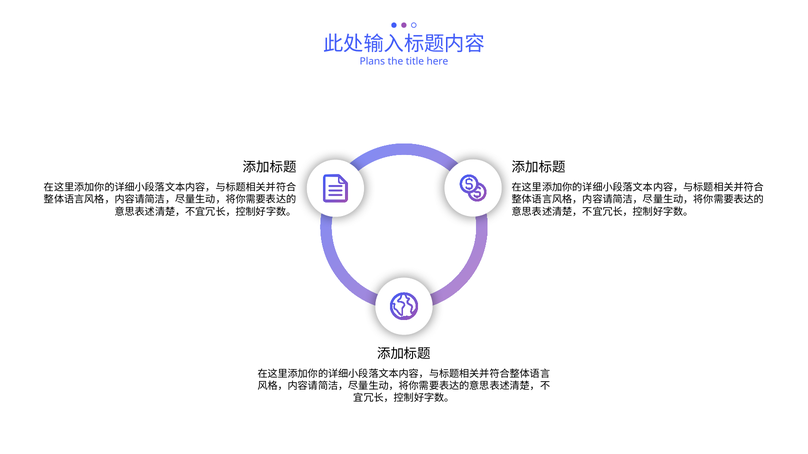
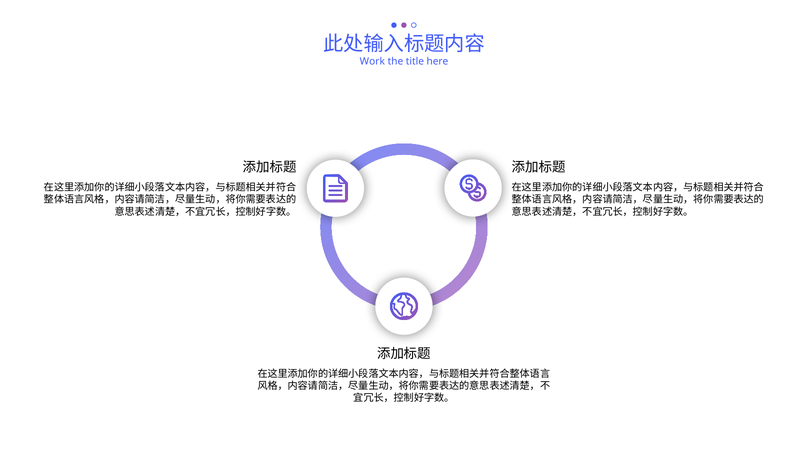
Plans: Plans -> Work (372, 62)
